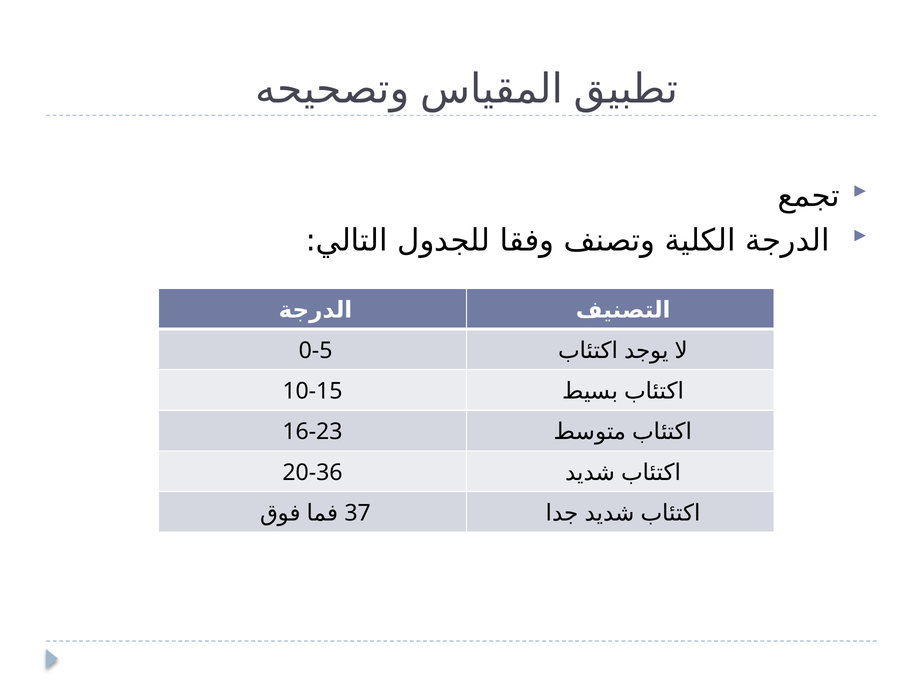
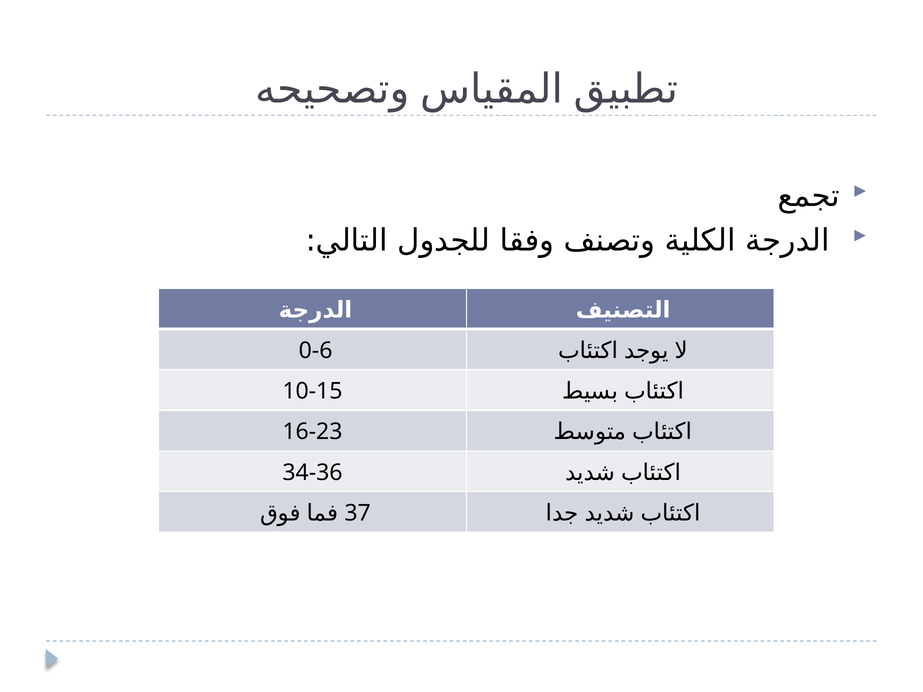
0-5: 0-5 -> 0-6 (316, 351)
20-36: 20-36 -> 34-36 (312, 473)
